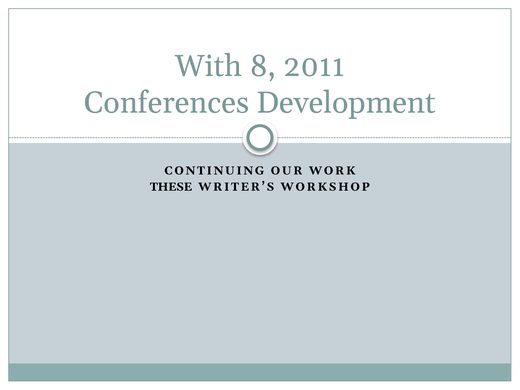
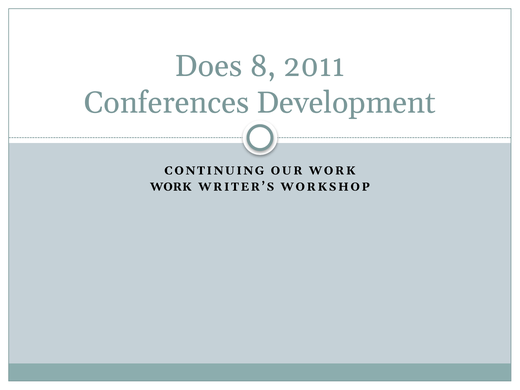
With: With -> Does (209, 66)
THESE: THESE -> WORK (171, 187)
